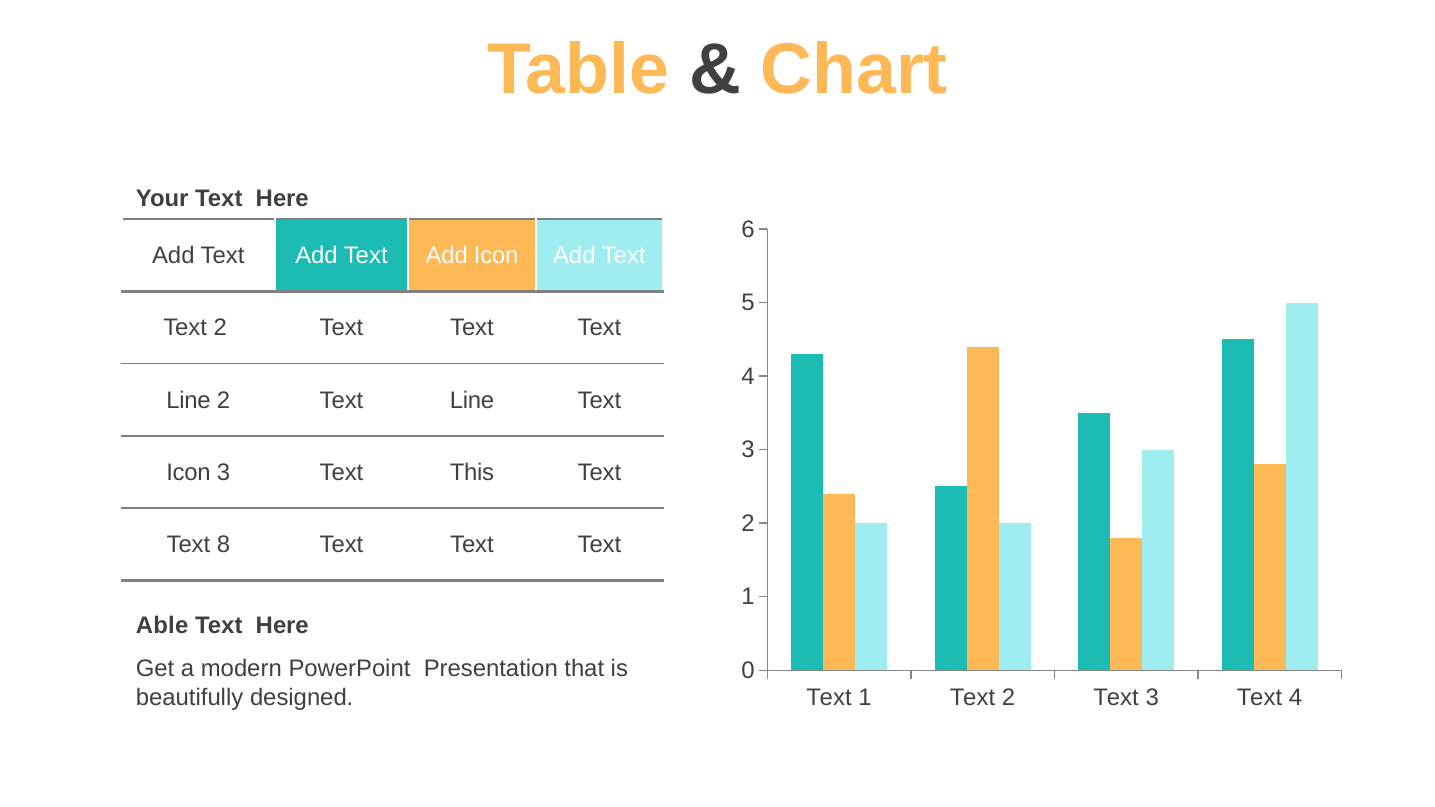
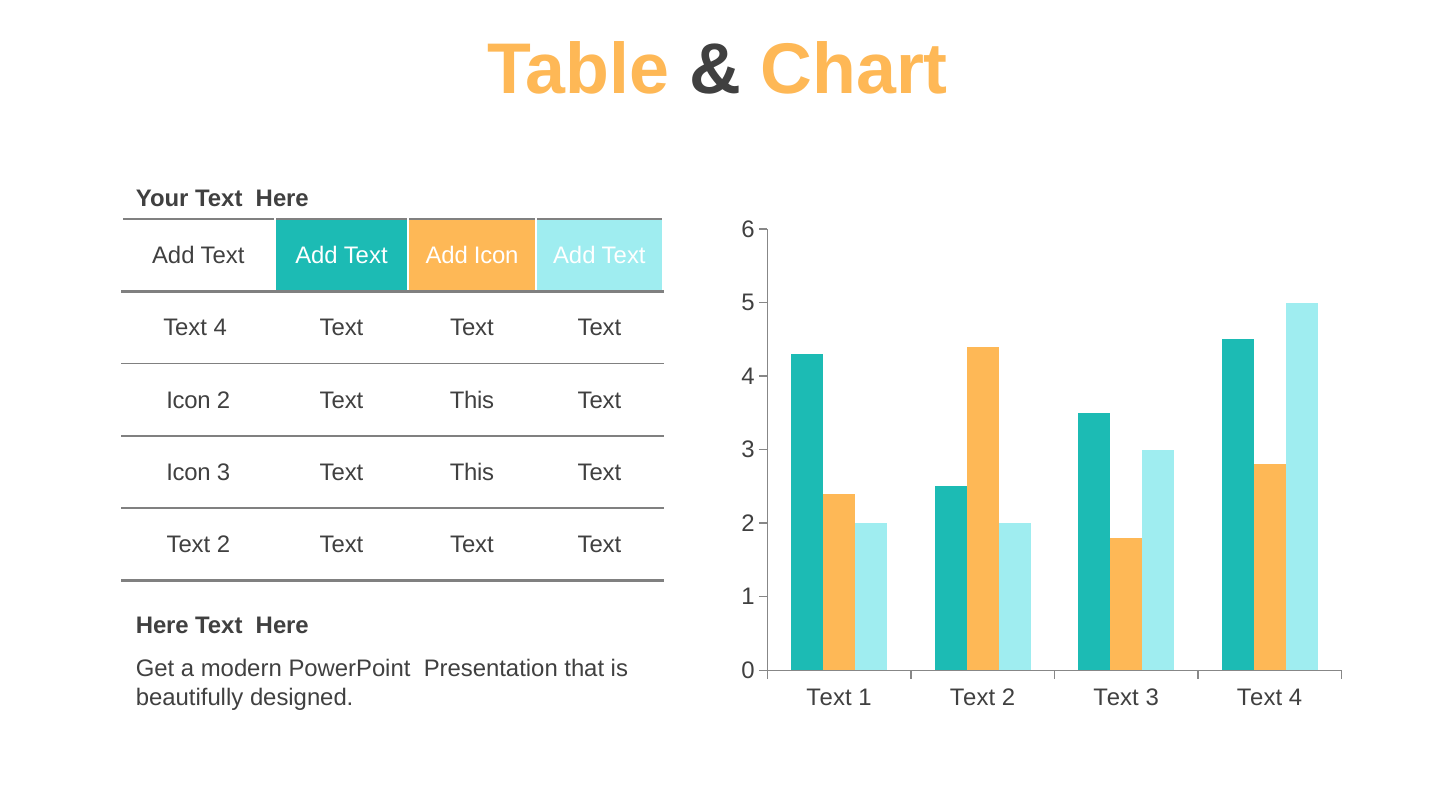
2: 2 -> 4 (220, 328)
Line: Line -> Icon (189, 400)
2 Text Line: Line -> This (472, 400)
8: 8 -> 2 (224, 545)
Able: Able -> Here (162, 626)
